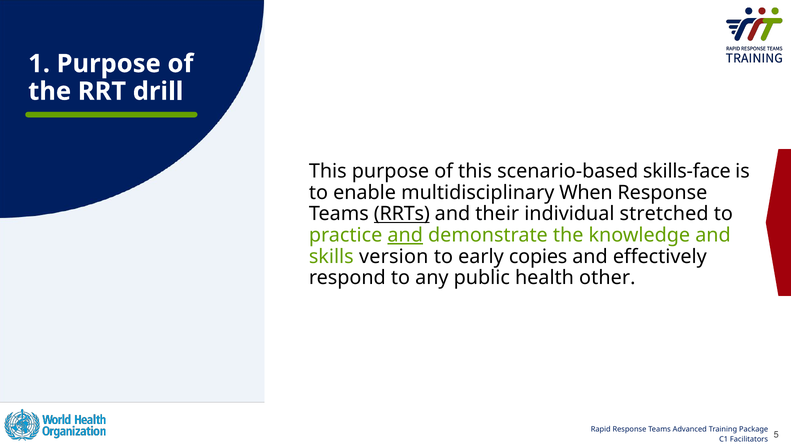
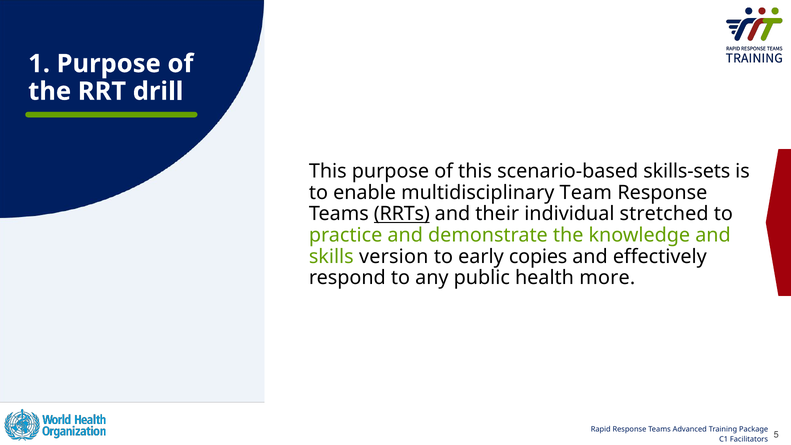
skills-face: skills-face -> skills-sets (687, 171)
When: When -> Team (586, 192)
and underline: present -> none (405, 235)
other: other -> more (607, 278)
